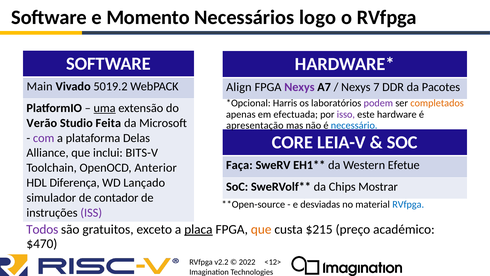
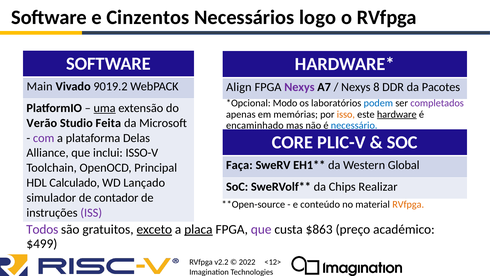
Momento: Momento -> Cinzentos (148, 17)
5019.2: 5019.2 -> 9019.2 (110, 86)
7: 7 -> 8 (376, 87)
Harris: Harris -> Modo (285, 103)
podem colour: purple -> blue (378, 103)
completados colour: orange -> purple (437, 103)
efectuada: efectuada -> memórias (296, 114)
isso colour: purple -> orange (346, 114)
hardware underline: none -> present (397, 114)
apresentação: apresentação -> encaminhado (255, 125)
LEIA-V: LEIA-V -> PLIC-V (341, 142)
BITS-V: BITS-V -> ISSO-V (142, 153)
Efetue: Efetue -> Global (404, 165)
Anterior: Anterior -> Principal (156, 168)
Diferença: Diferença -> Calculado (75, 183)
Mostrar: Mostrar -> Realizar (378, 187)
desviadas: desviadas -> conteúdo (320, 204)
RVfpga colour: blue -> orange (408, 204)
exceto underline: none -> present (154, 229)
que colour: orange -> purple (261, 229)
$215: $215 -> $863 (319, 229)
$470: $470 -> $499 (42, 243)
